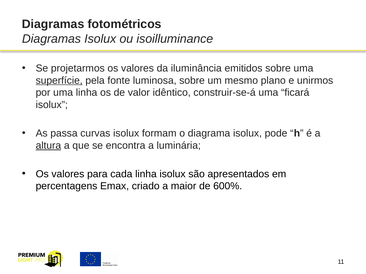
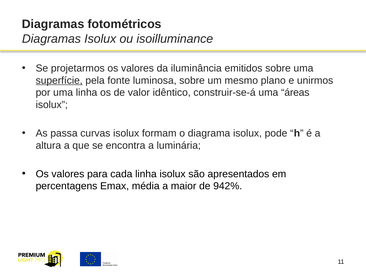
ficará: ficará -> áreas (295, 93)
altura underline: present -> none (48, 146)
criado: criado -> média (146, 186)
600%: 600% -> 942% (228, 186)
